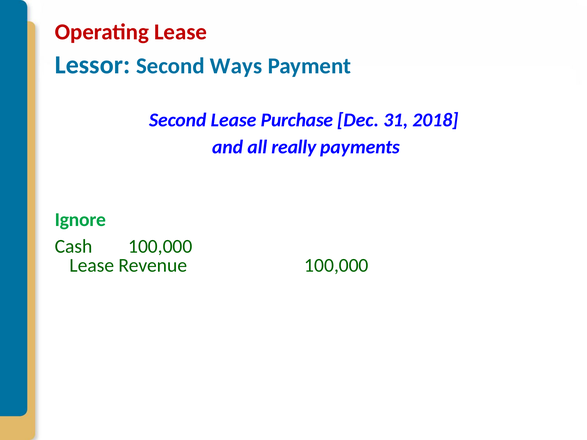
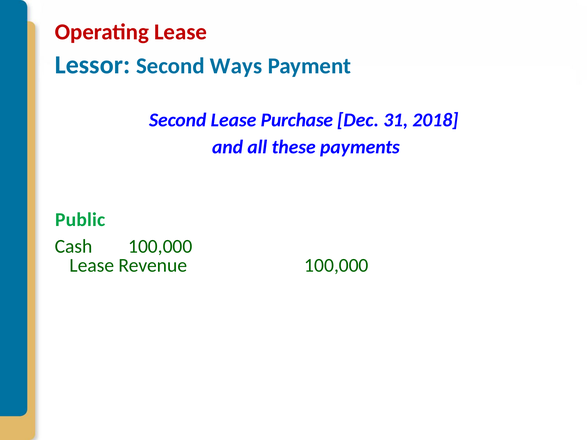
really: really -> these (294, 147)
Ignore: Ignore -> Public (80, 220)
